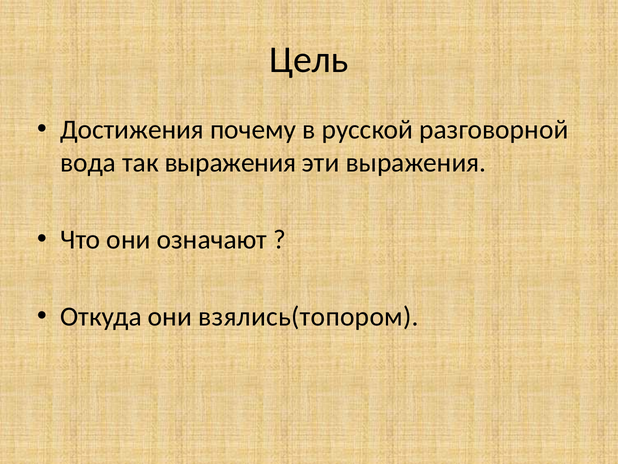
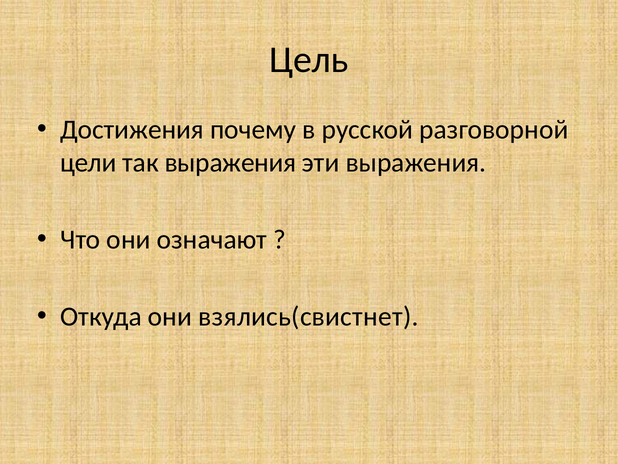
вода: вода -> цели (88, 163)
взялись(топором: взялись(топором -> взялись(свистнет (309, 316)
